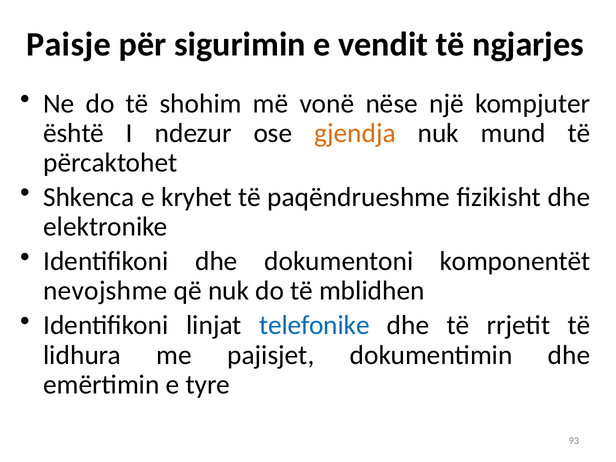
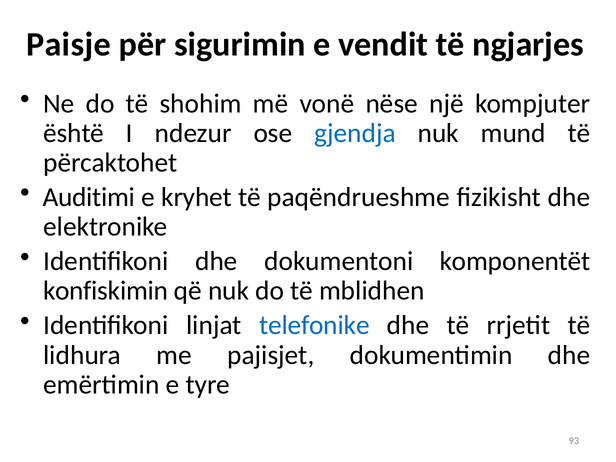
gjendja colour: orange -> blue (355, 133)
Shkenca: Shkenca -> Auditimi (89, 197)
nevojshme: nevojshme -> konfiskimin (106, 291)
